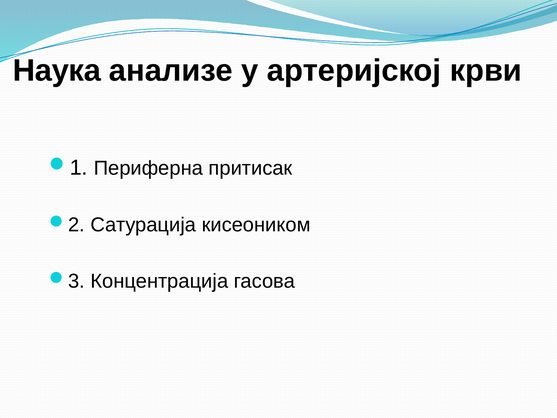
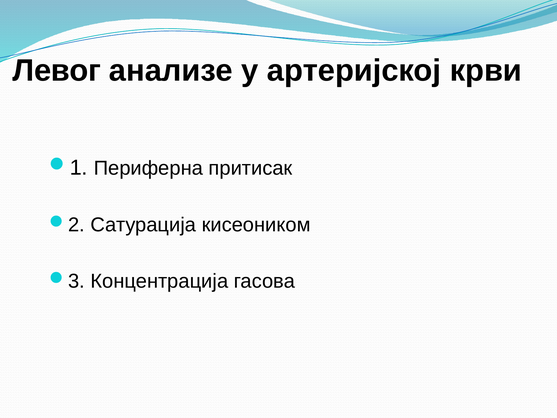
Наука: Наука -> Левог (57, 71)
